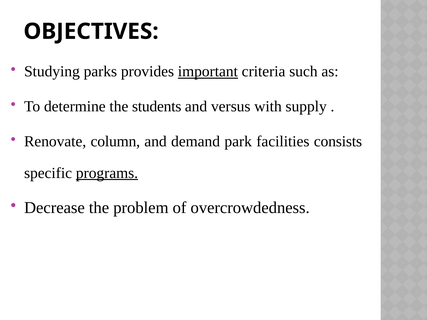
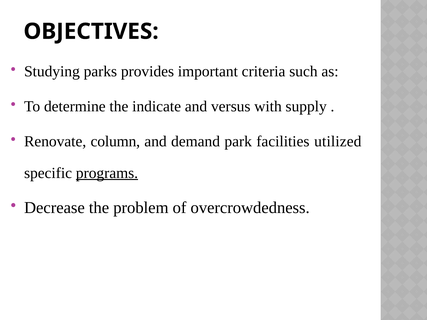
important underline: present -> none (208, 72)
students: students -> indicate (157, 107)
consists: consists -> utilized (338, 142)
